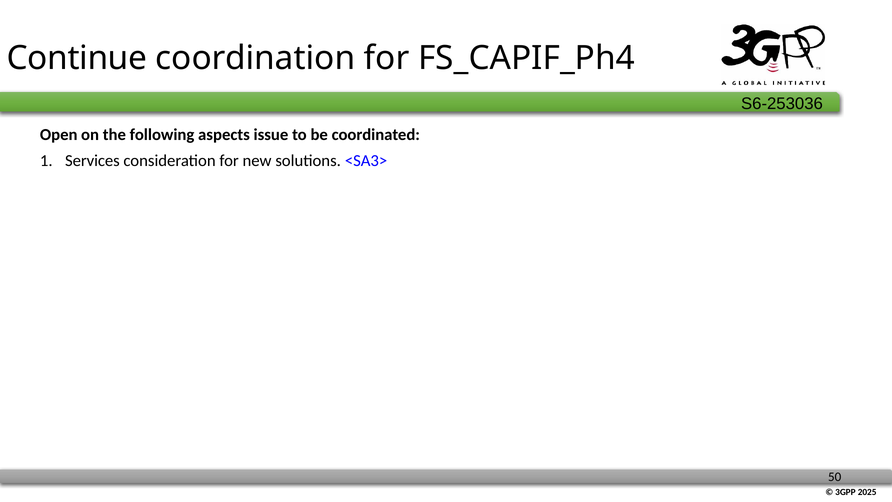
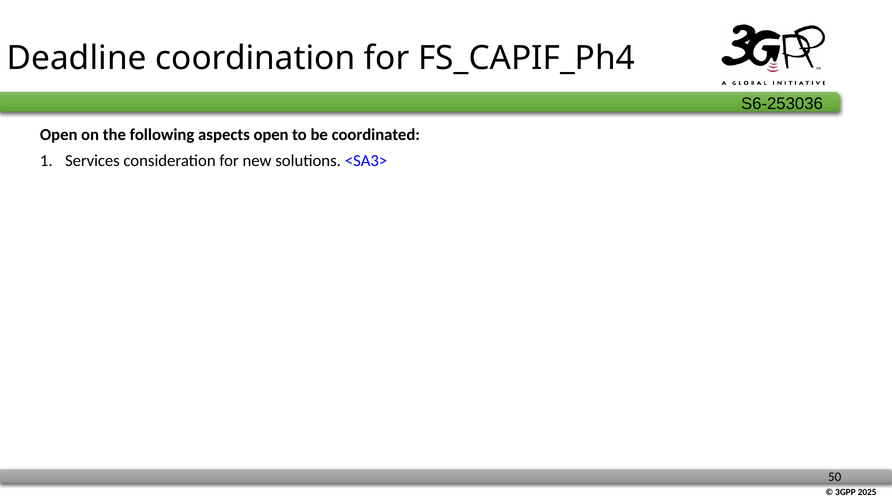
Continue: Continue -> Deadline (77, 58)
aspects issue: issue -> open (271, 135)
